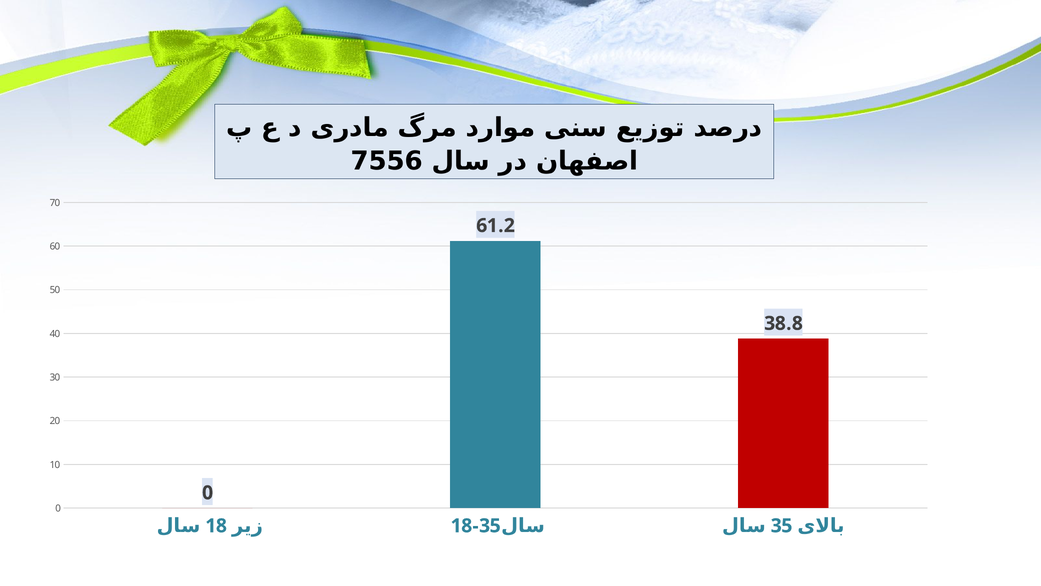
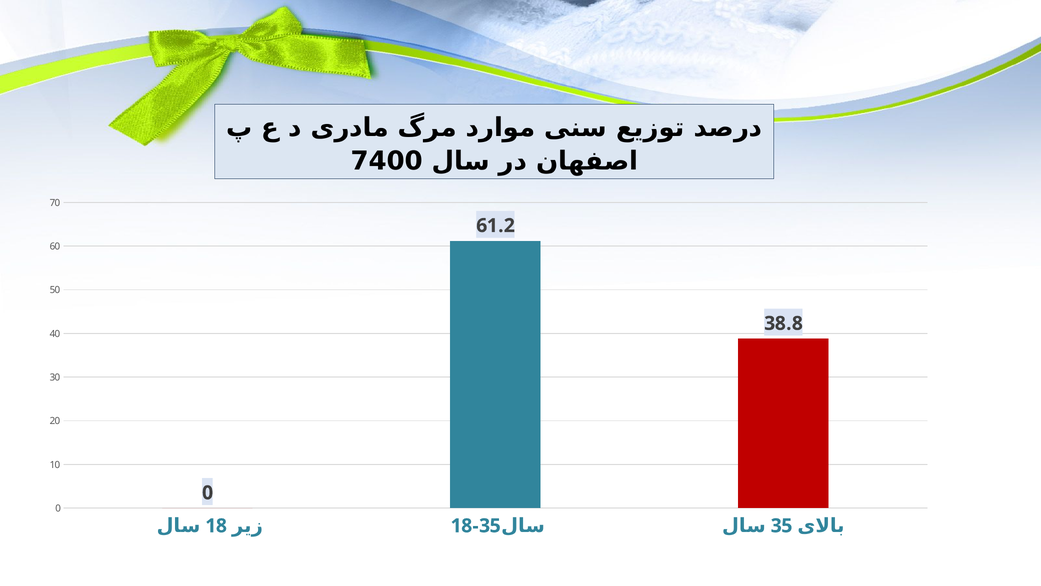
7556: 7556 -> 7400 (387, 161)
